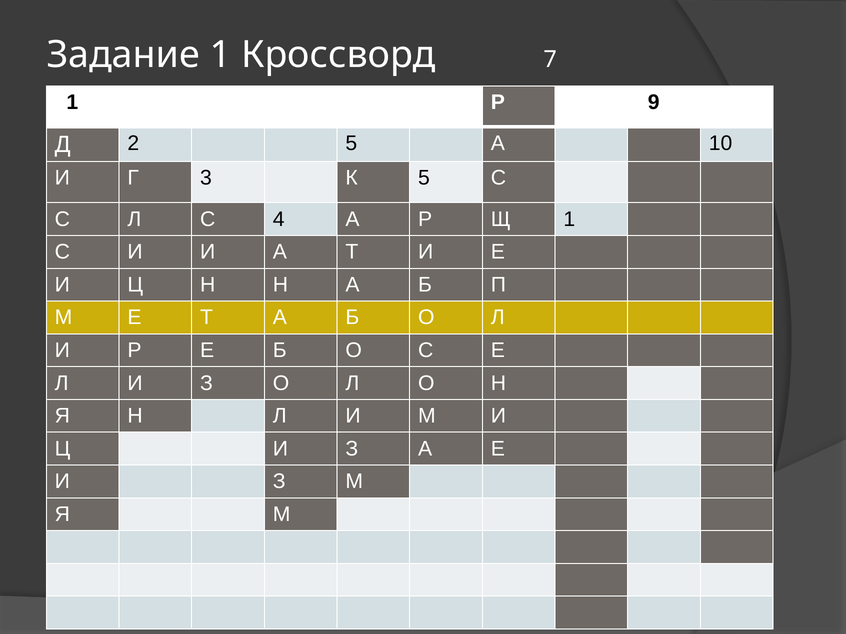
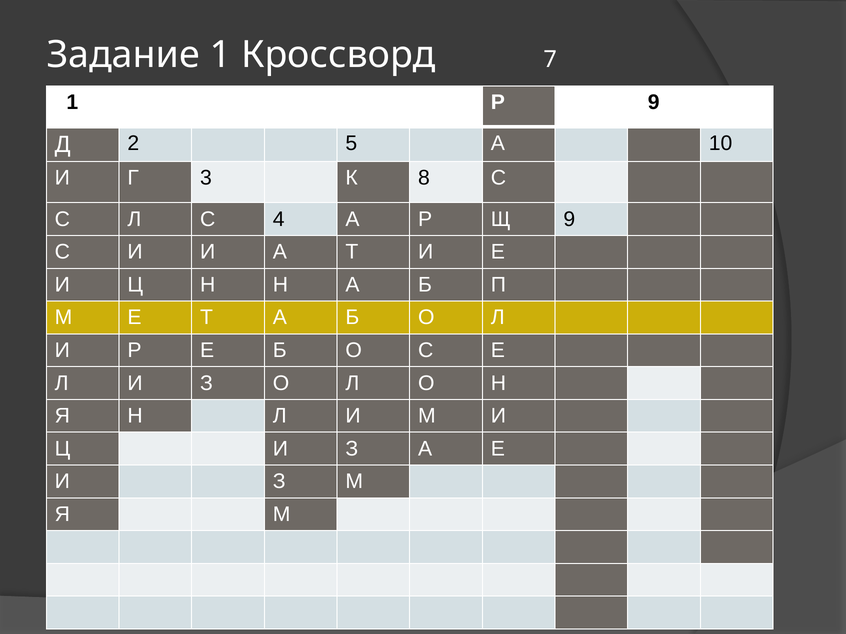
К 5: 5 -> 8 (424, 178)
Щ 1: 1 -> 9 (569, 219)
